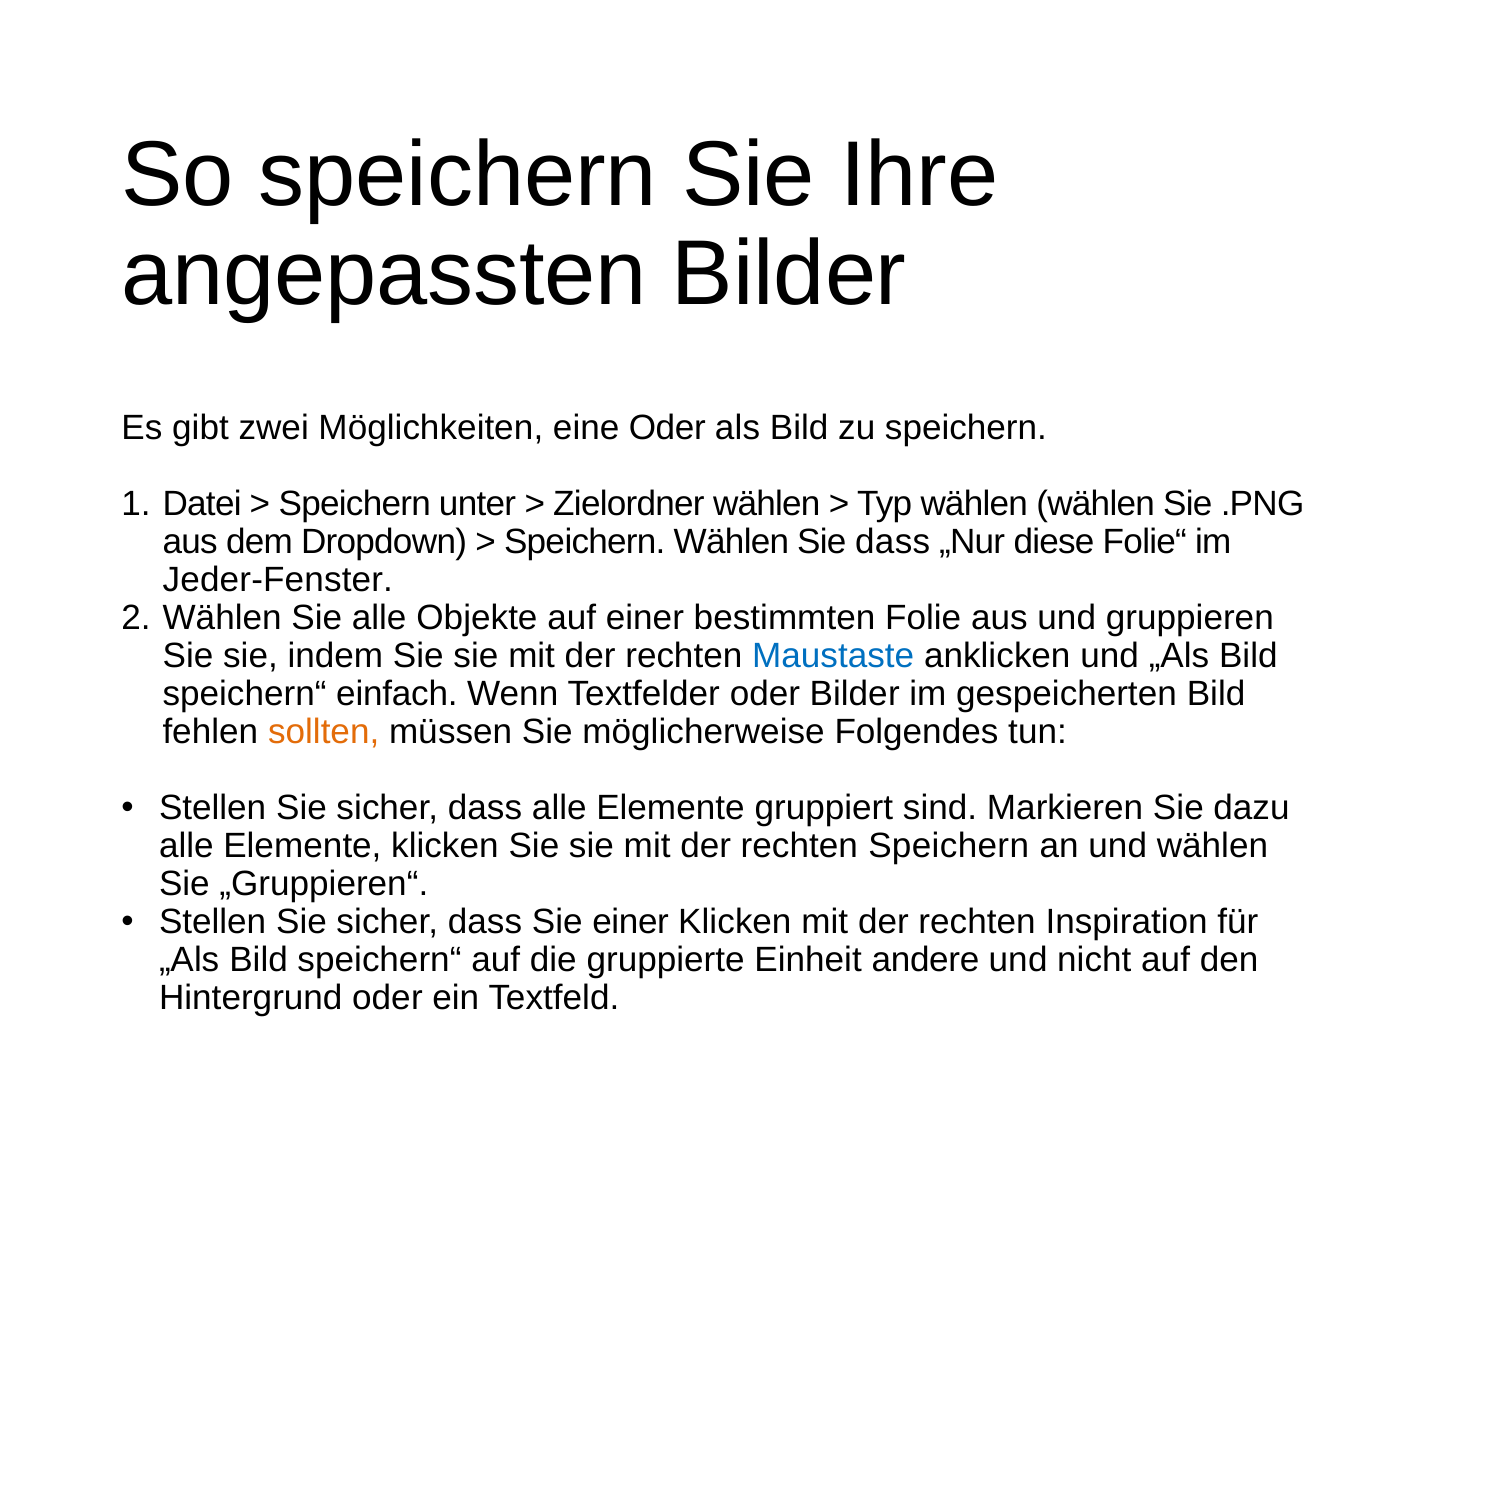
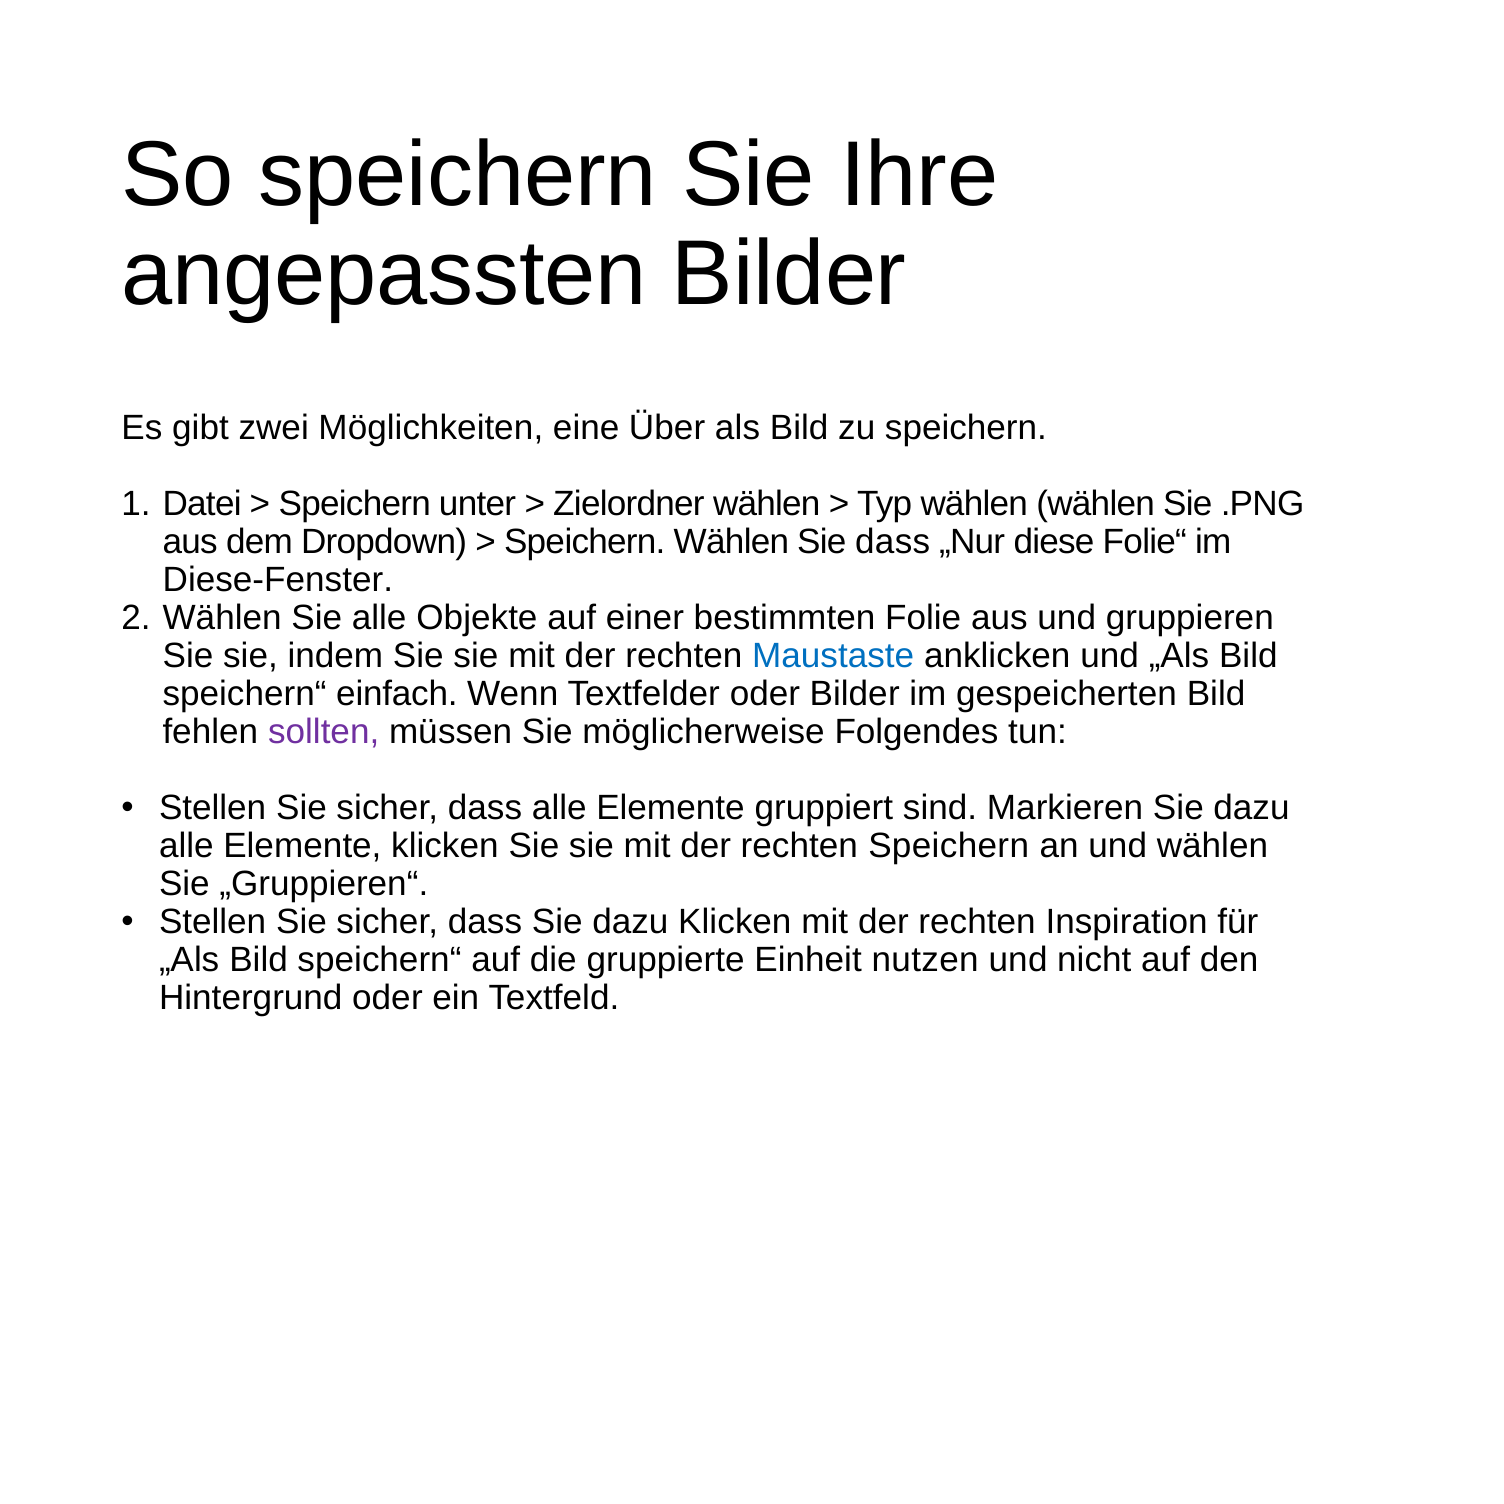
eine Oder: Oder -> Über (667, 428)
Jeder-Fenster: Jeder-Fenster -> Diese-Fenster (278, 580)
sollten colour: orange -> purple (324, 732)
dass Sie einer: einer -> dazu (630, 922)
andere: andere -> nutzen (925, 960)
